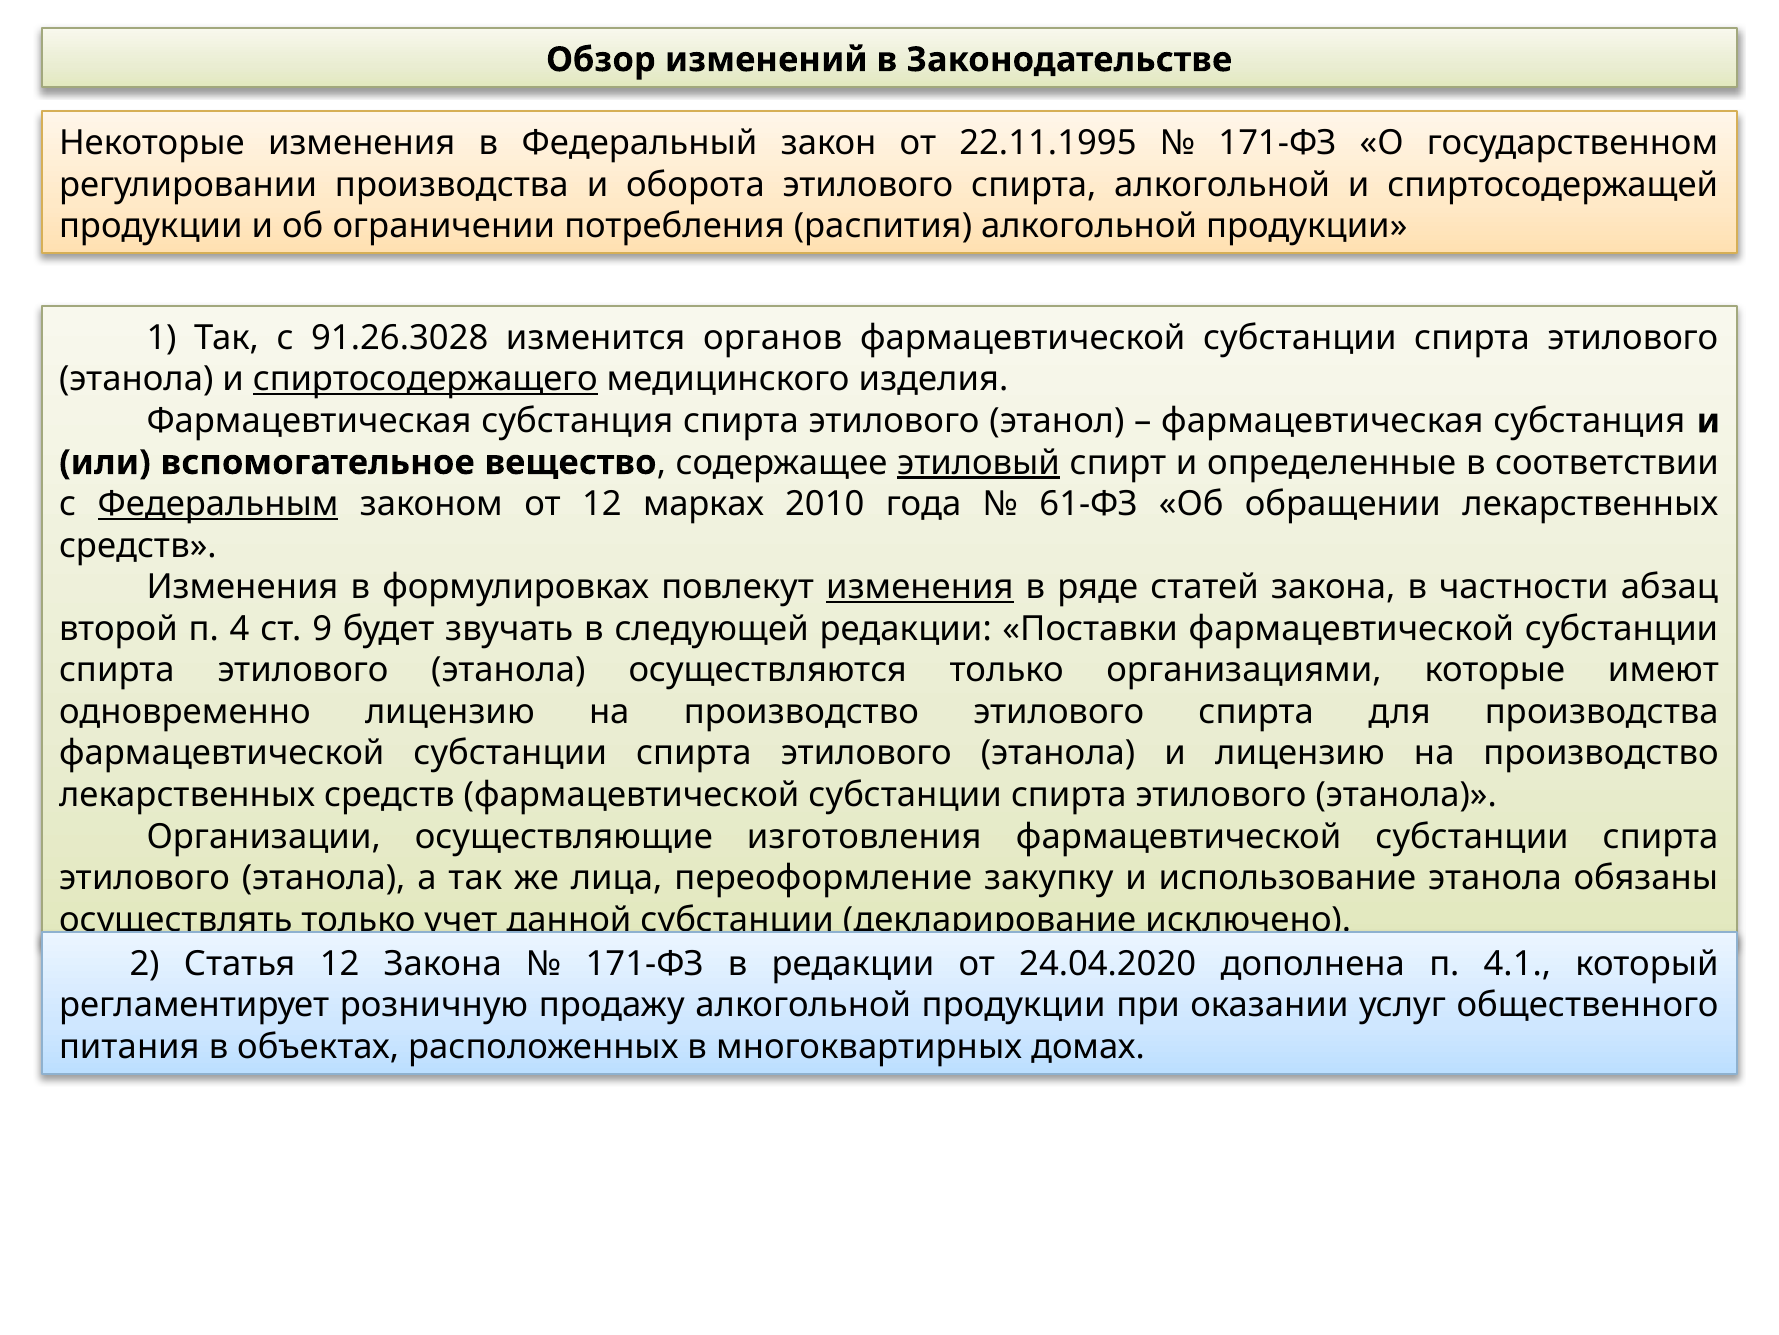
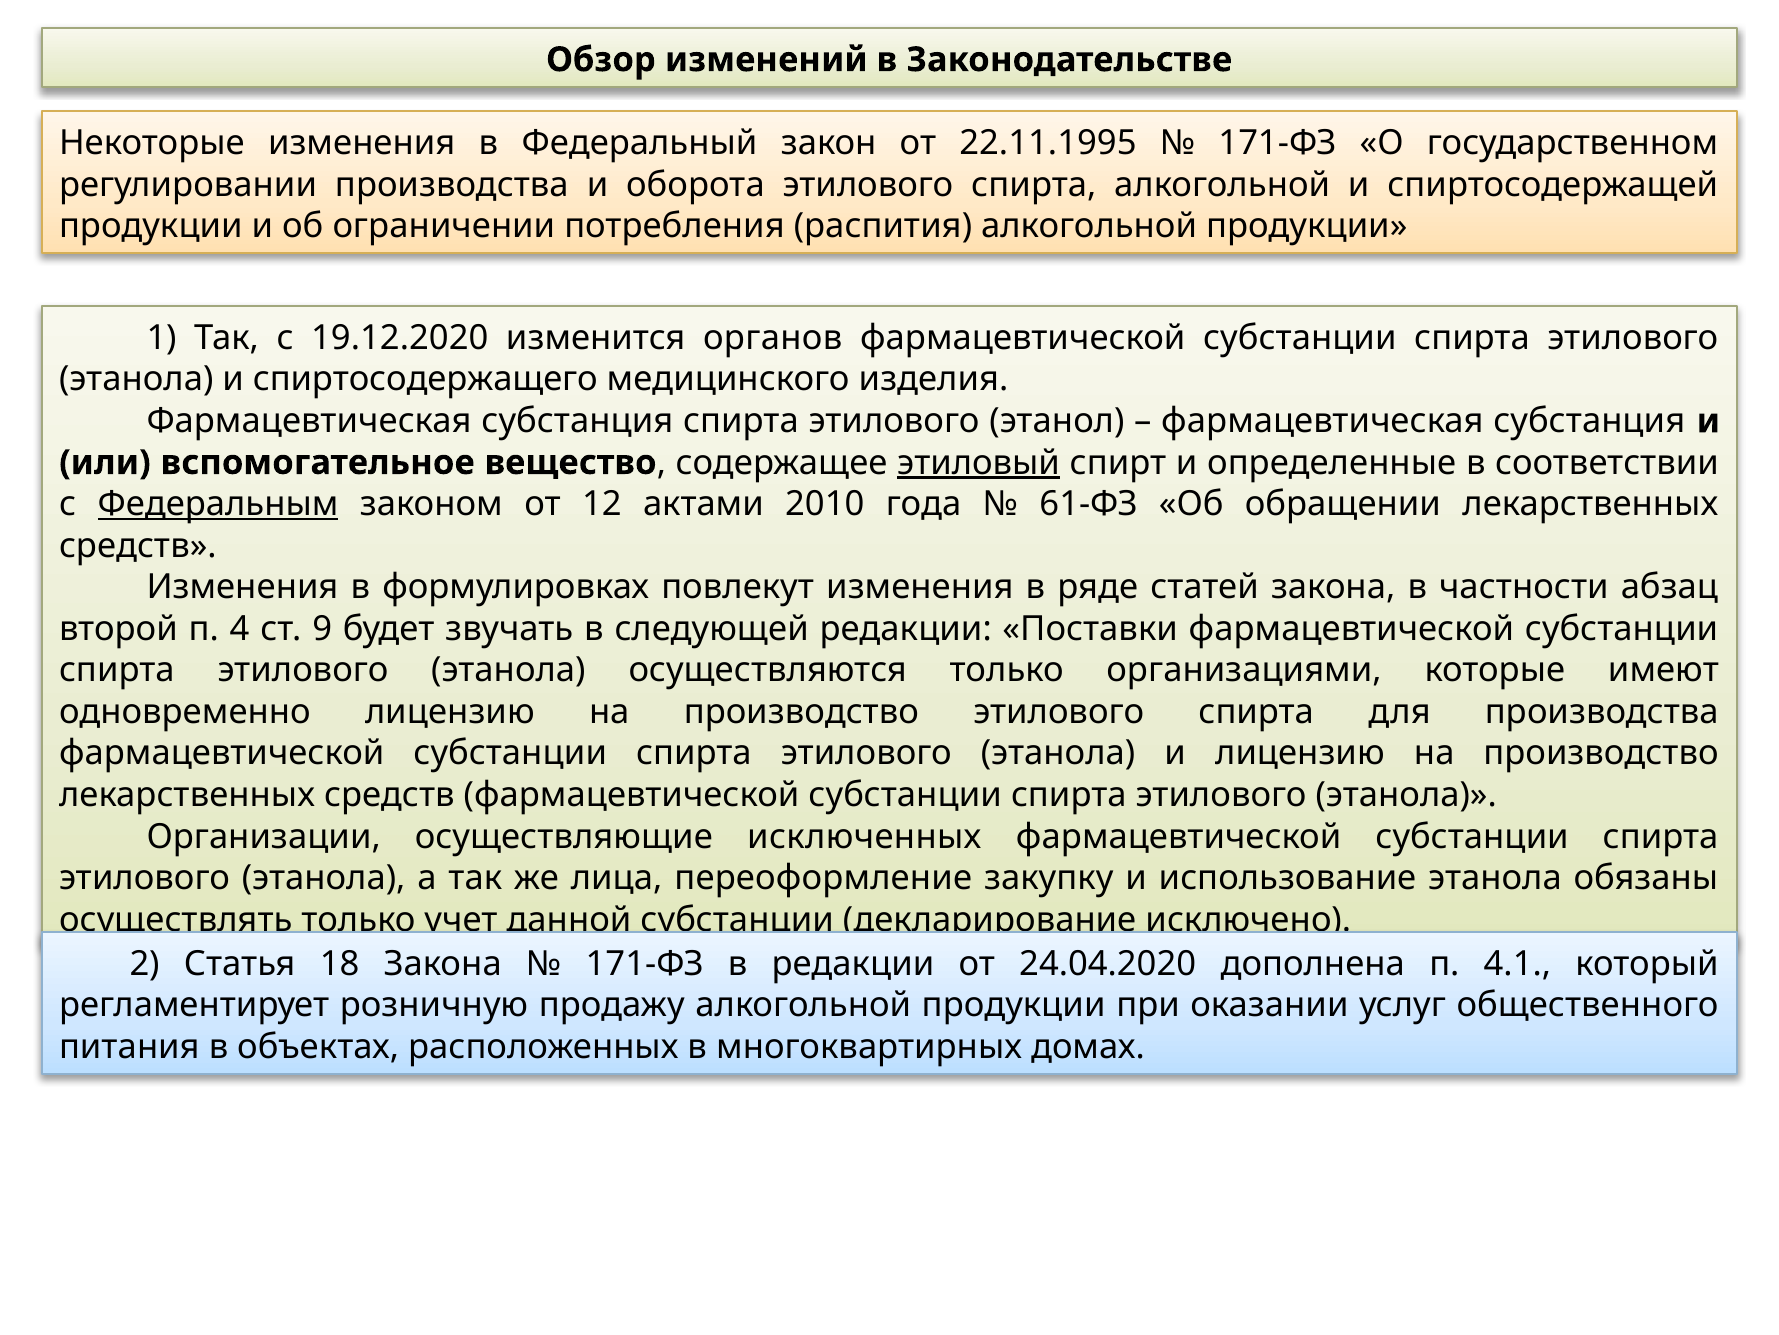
91.26.3028: 91.26.3028 -> 19.12.2020 (400, 338)
спиртосодержащего underline: present -> none (425, 379)
марках: марках -> актами (703, 504)
изменения underline: present -> none (920, 587)
изготовления: изготовления -> исключенных (864, 836)
Статья 12: 12 -> 18 (340, 963)
